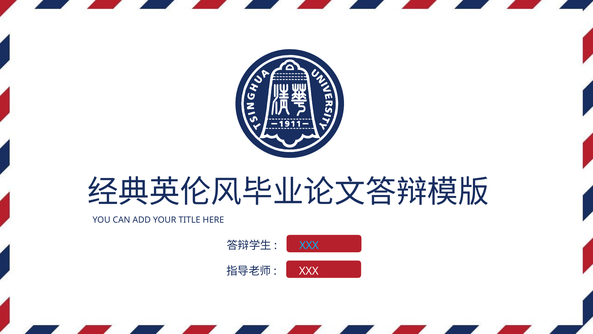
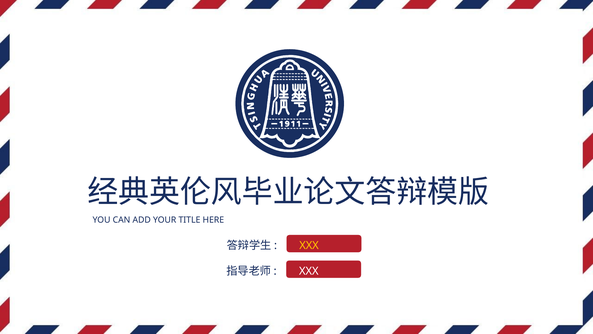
XXX colour: light blue -> yellow (309, 245)
